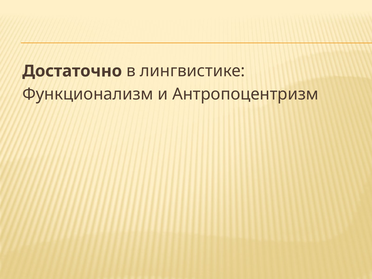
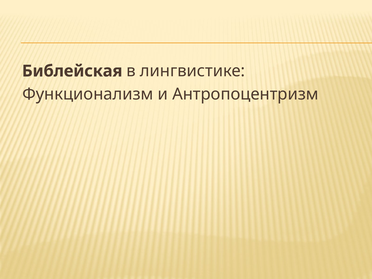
Достаточно: Достаточно -> Библейская (72, 71)
